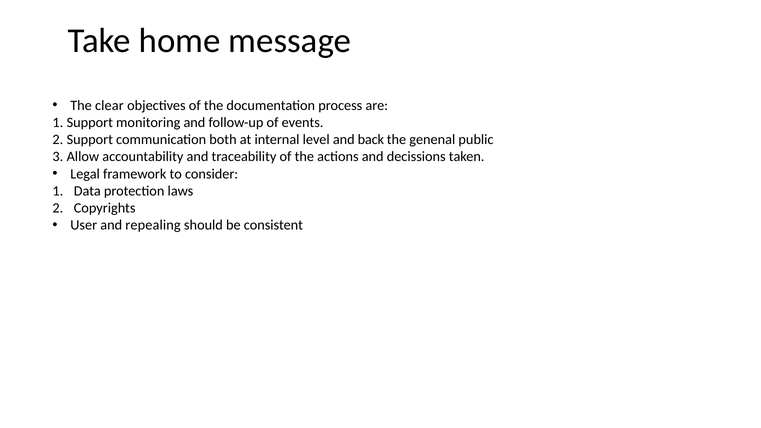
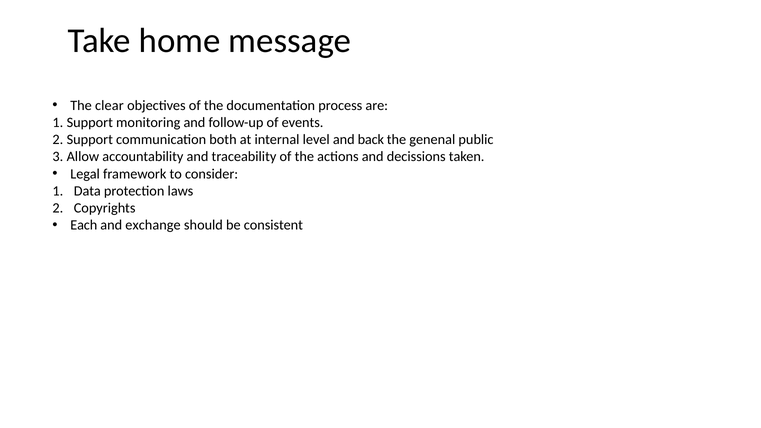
User: User -> Each (84, 225)
repealing: repealing -> exchange (153, 225)
